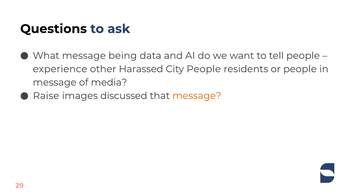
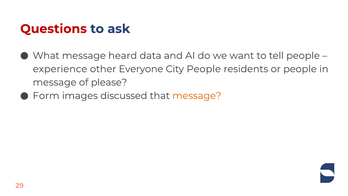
Questions colour: black -> red (54, 29)
being: being -> heard (123, 56)
Harassed: Harassed -> Everyone (141, 69)
media: media -> please (109, 82)
Raise: Raise -> Form (46, 96)
